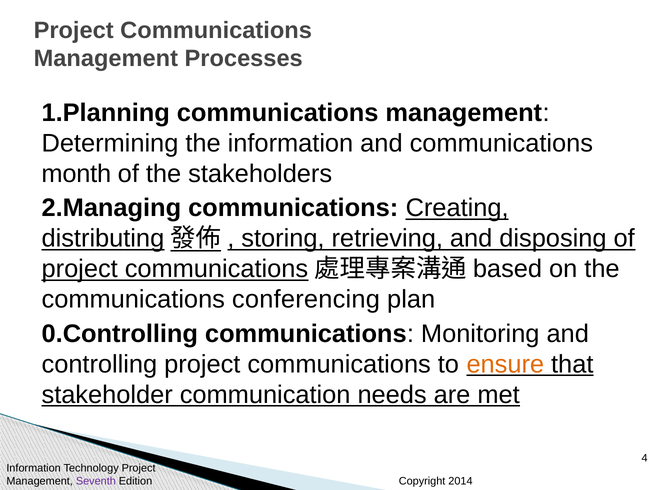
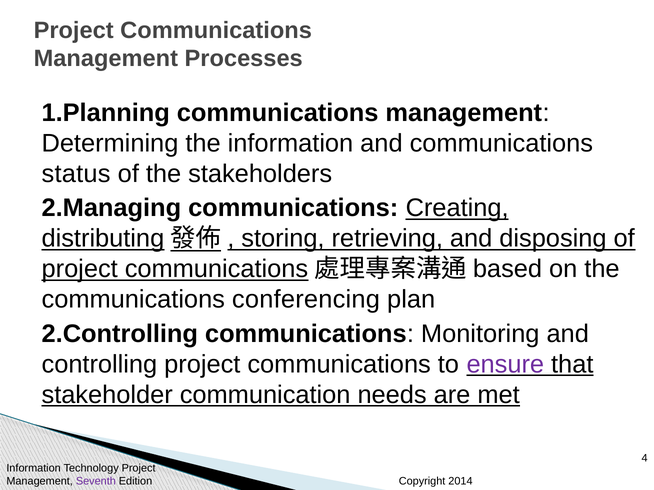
month: month -> status (76, 174)
0.Controlling: 0.Controlling -> 2.Controlling (120, 334)
ensure colour: orange -> purple (505, 365)
